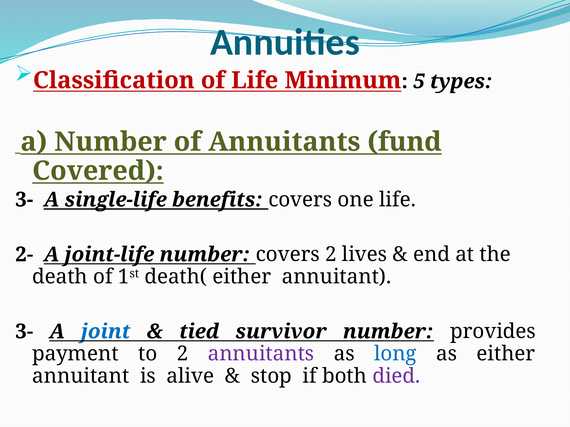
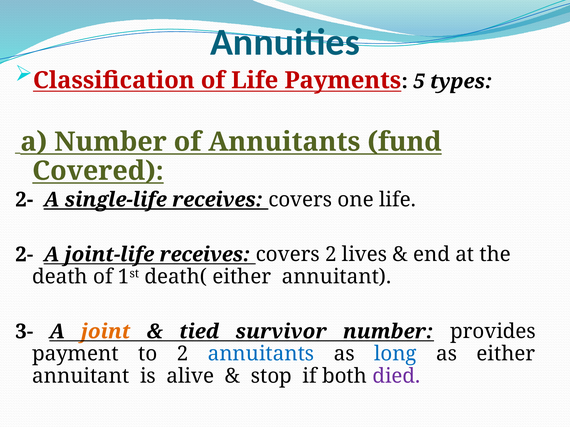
Minimum: Minimum -> Payments (343, 80)
3-: 3- -> 2- (24, 200)
single-life benefits: benefits -> receives (217, 200)
joint-life number: number -> receives (205, 255)
joint colour: blue -> orange (106, 332)
annuitants colour: purple -> blue (261, 354)
